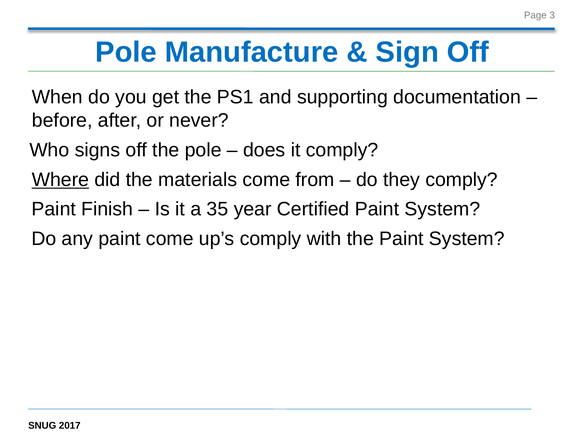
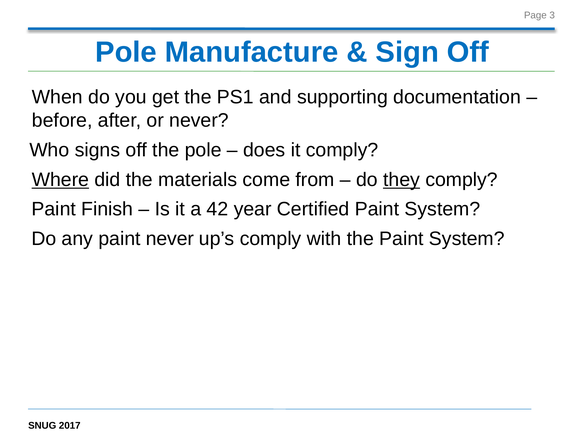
they underline: none -> present (402, 180)
35: 35 -> 42 (217, 209)
paint come: come -> never (170, 239)
